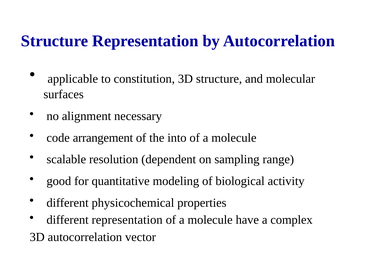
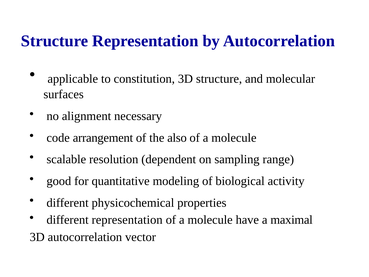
into: into -> also (177, 138)
complex: complex -> maximal (292, 220)
